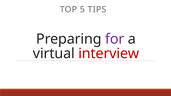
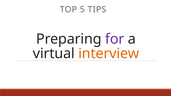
interview colour: red -> orange (109, 54)
